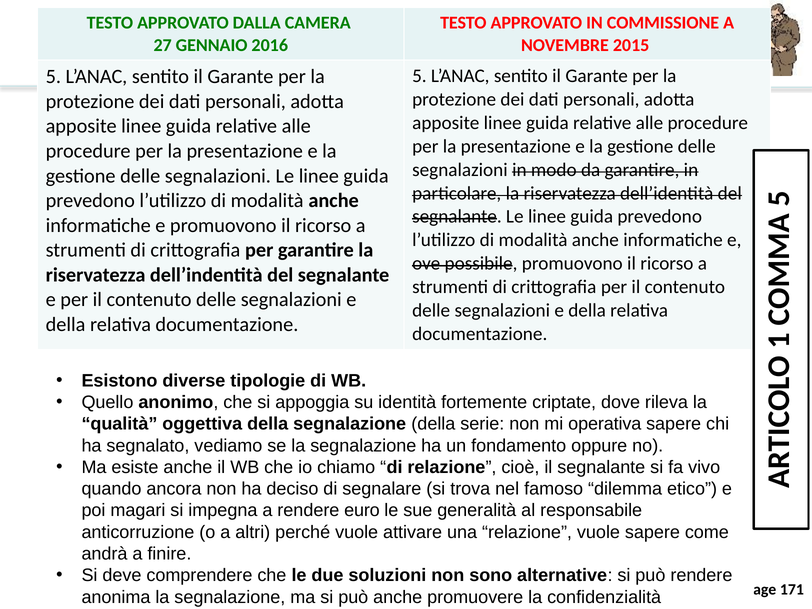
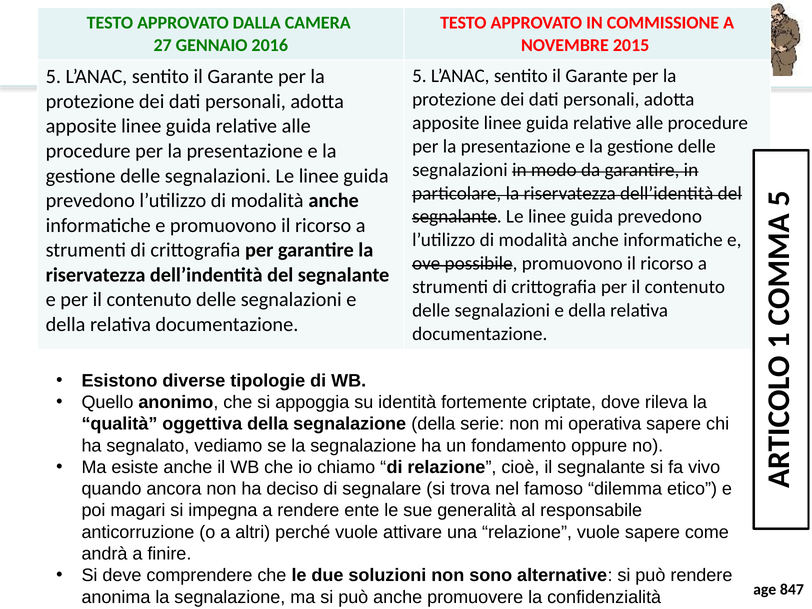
euro: euro -> ente (362, 511)
171: 171 -> 847 (792, 590)
